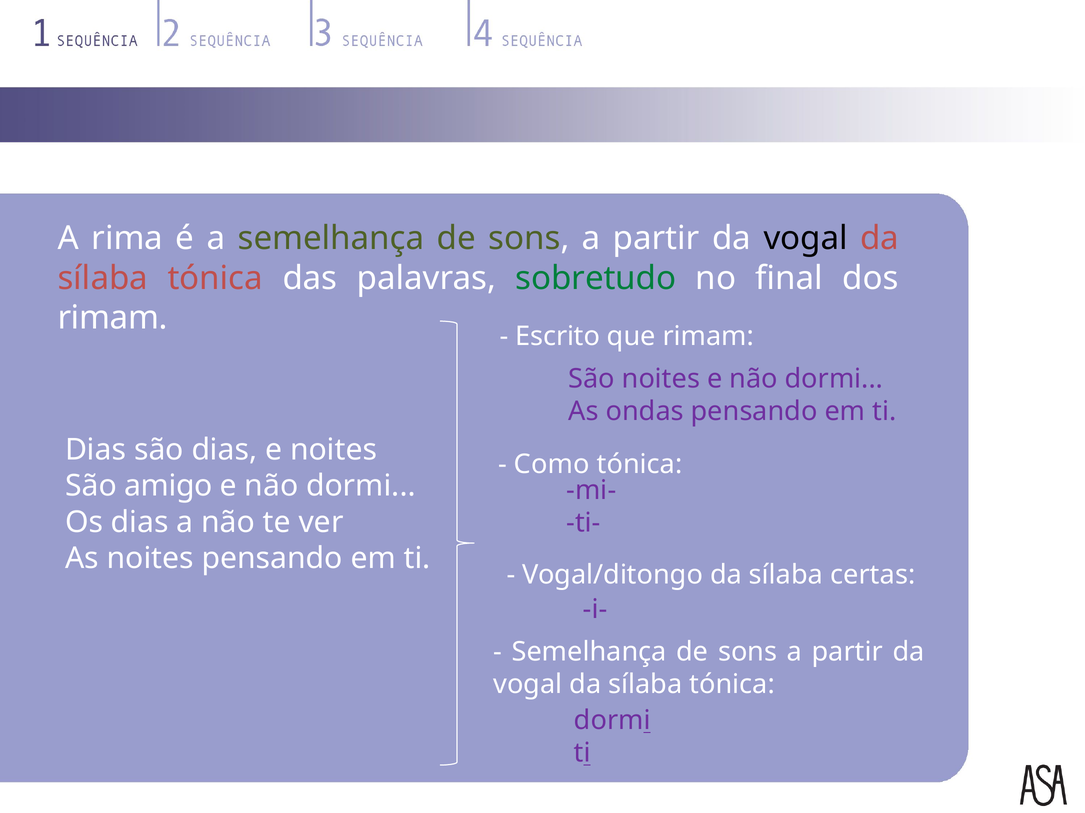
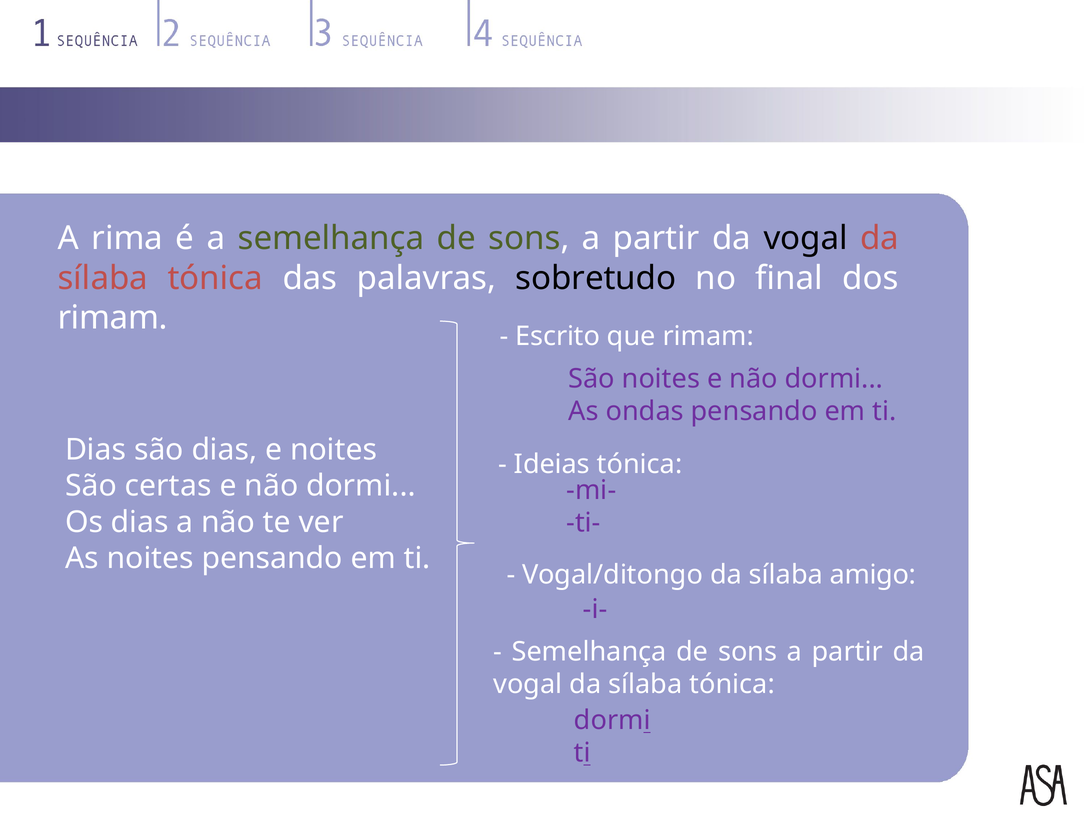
sobretudo colour: green -> black (596, 278)
Como: Como -> Ideias (552, 465)
amigo: amigo -> certas (168, 486)
certas: certas -> amigo (873, 576)
